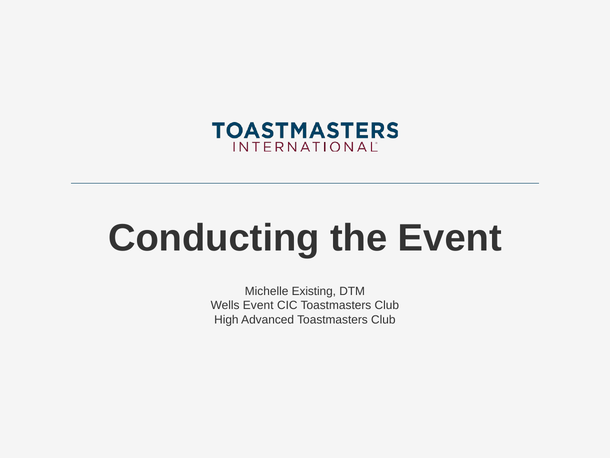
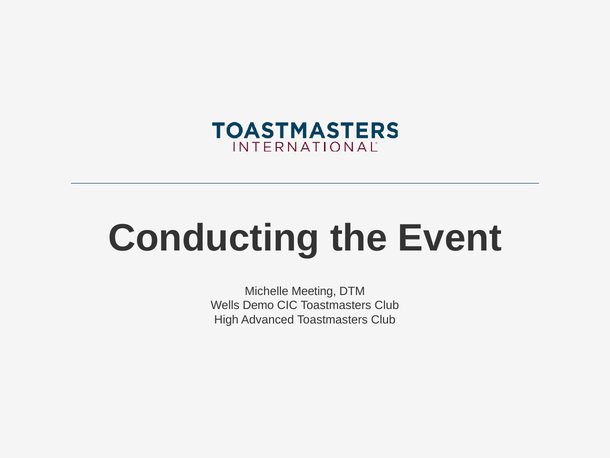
Existing: Existing -> Meeting (314, 291)
Wells Event: Event -> Demo (258, 305)
